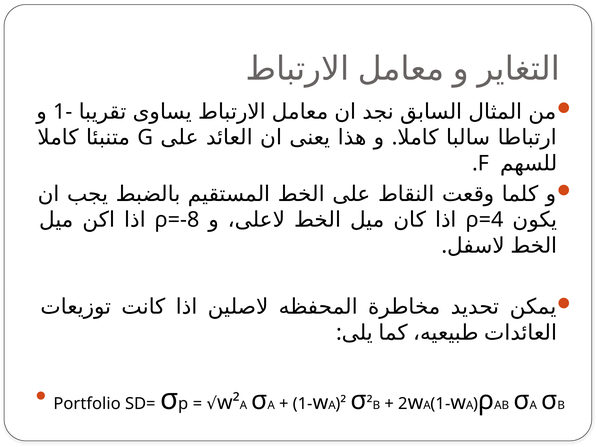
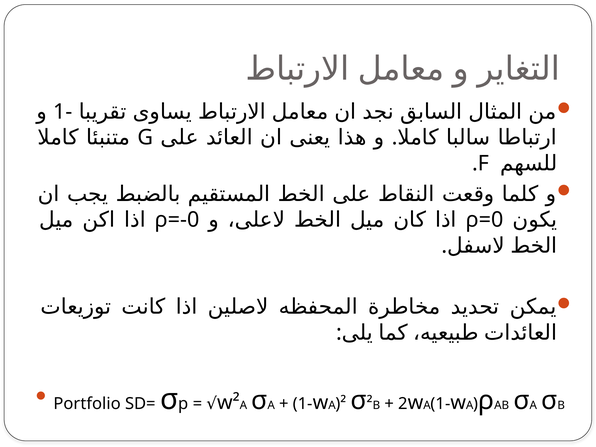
ρ=-8: ρ=-8 -> ρ=-0 (177, 220)
ρ=4: ρ=4 -> ρ=0 (485, 220)
